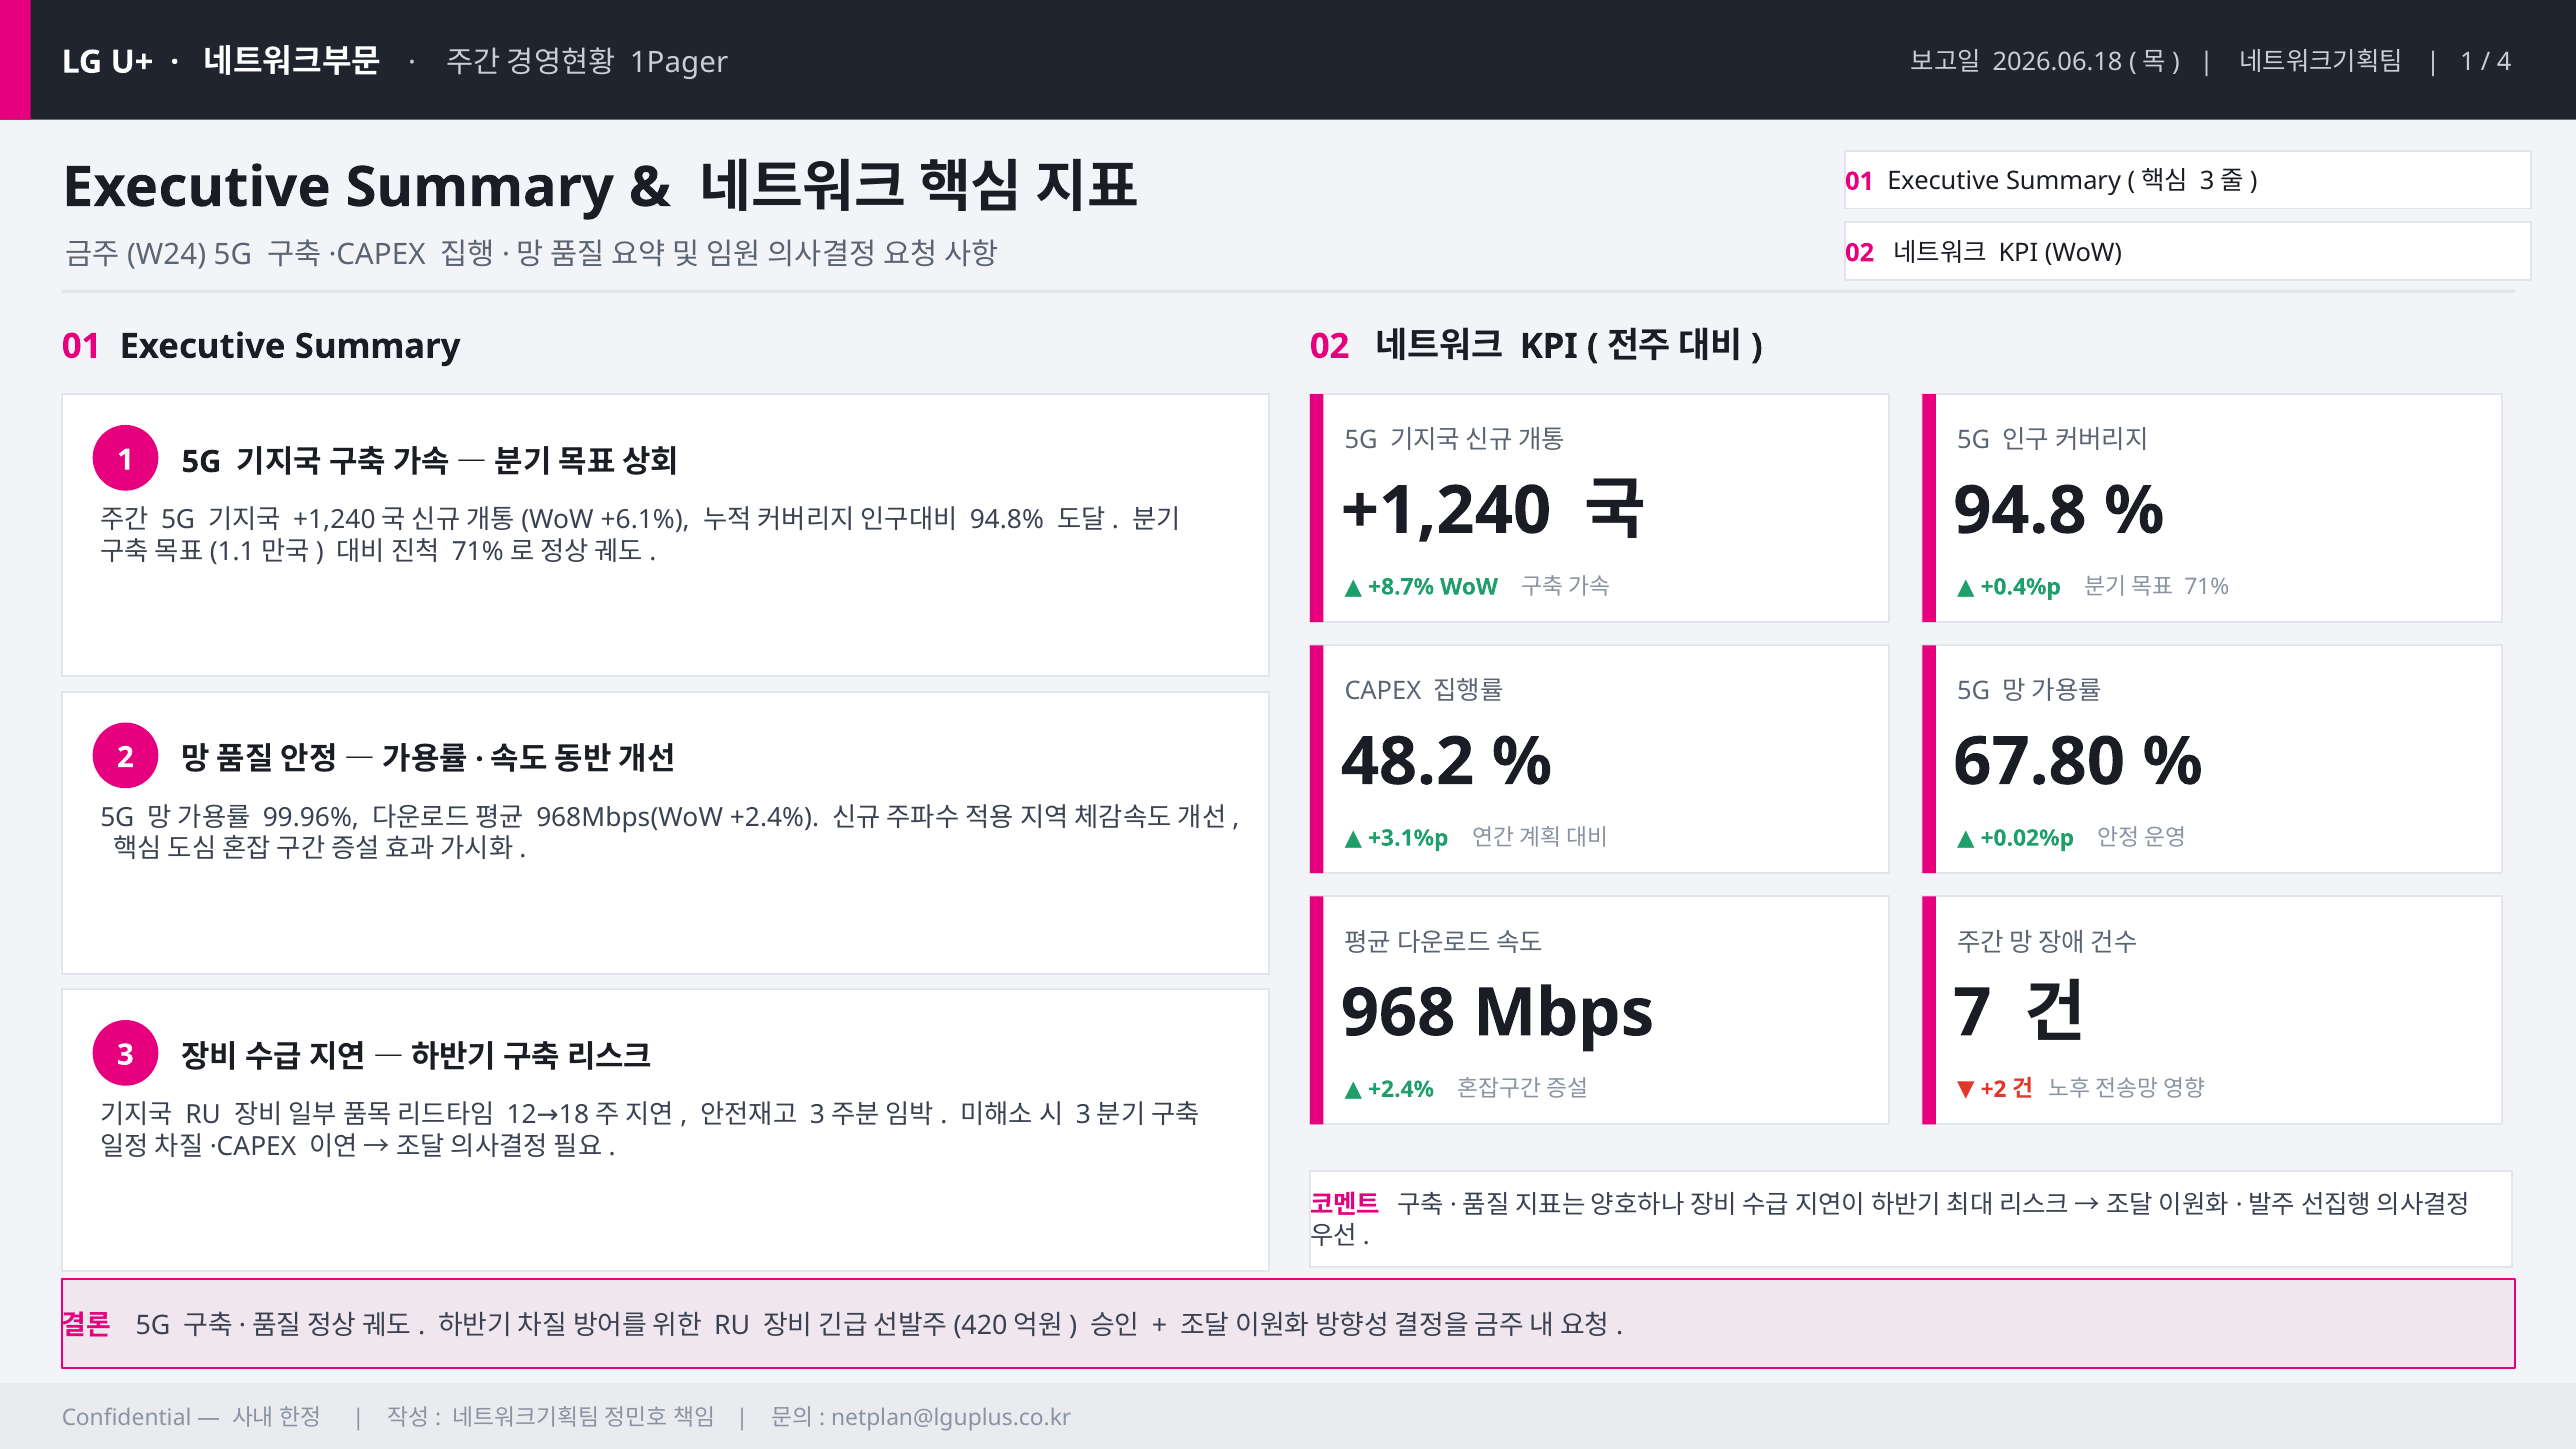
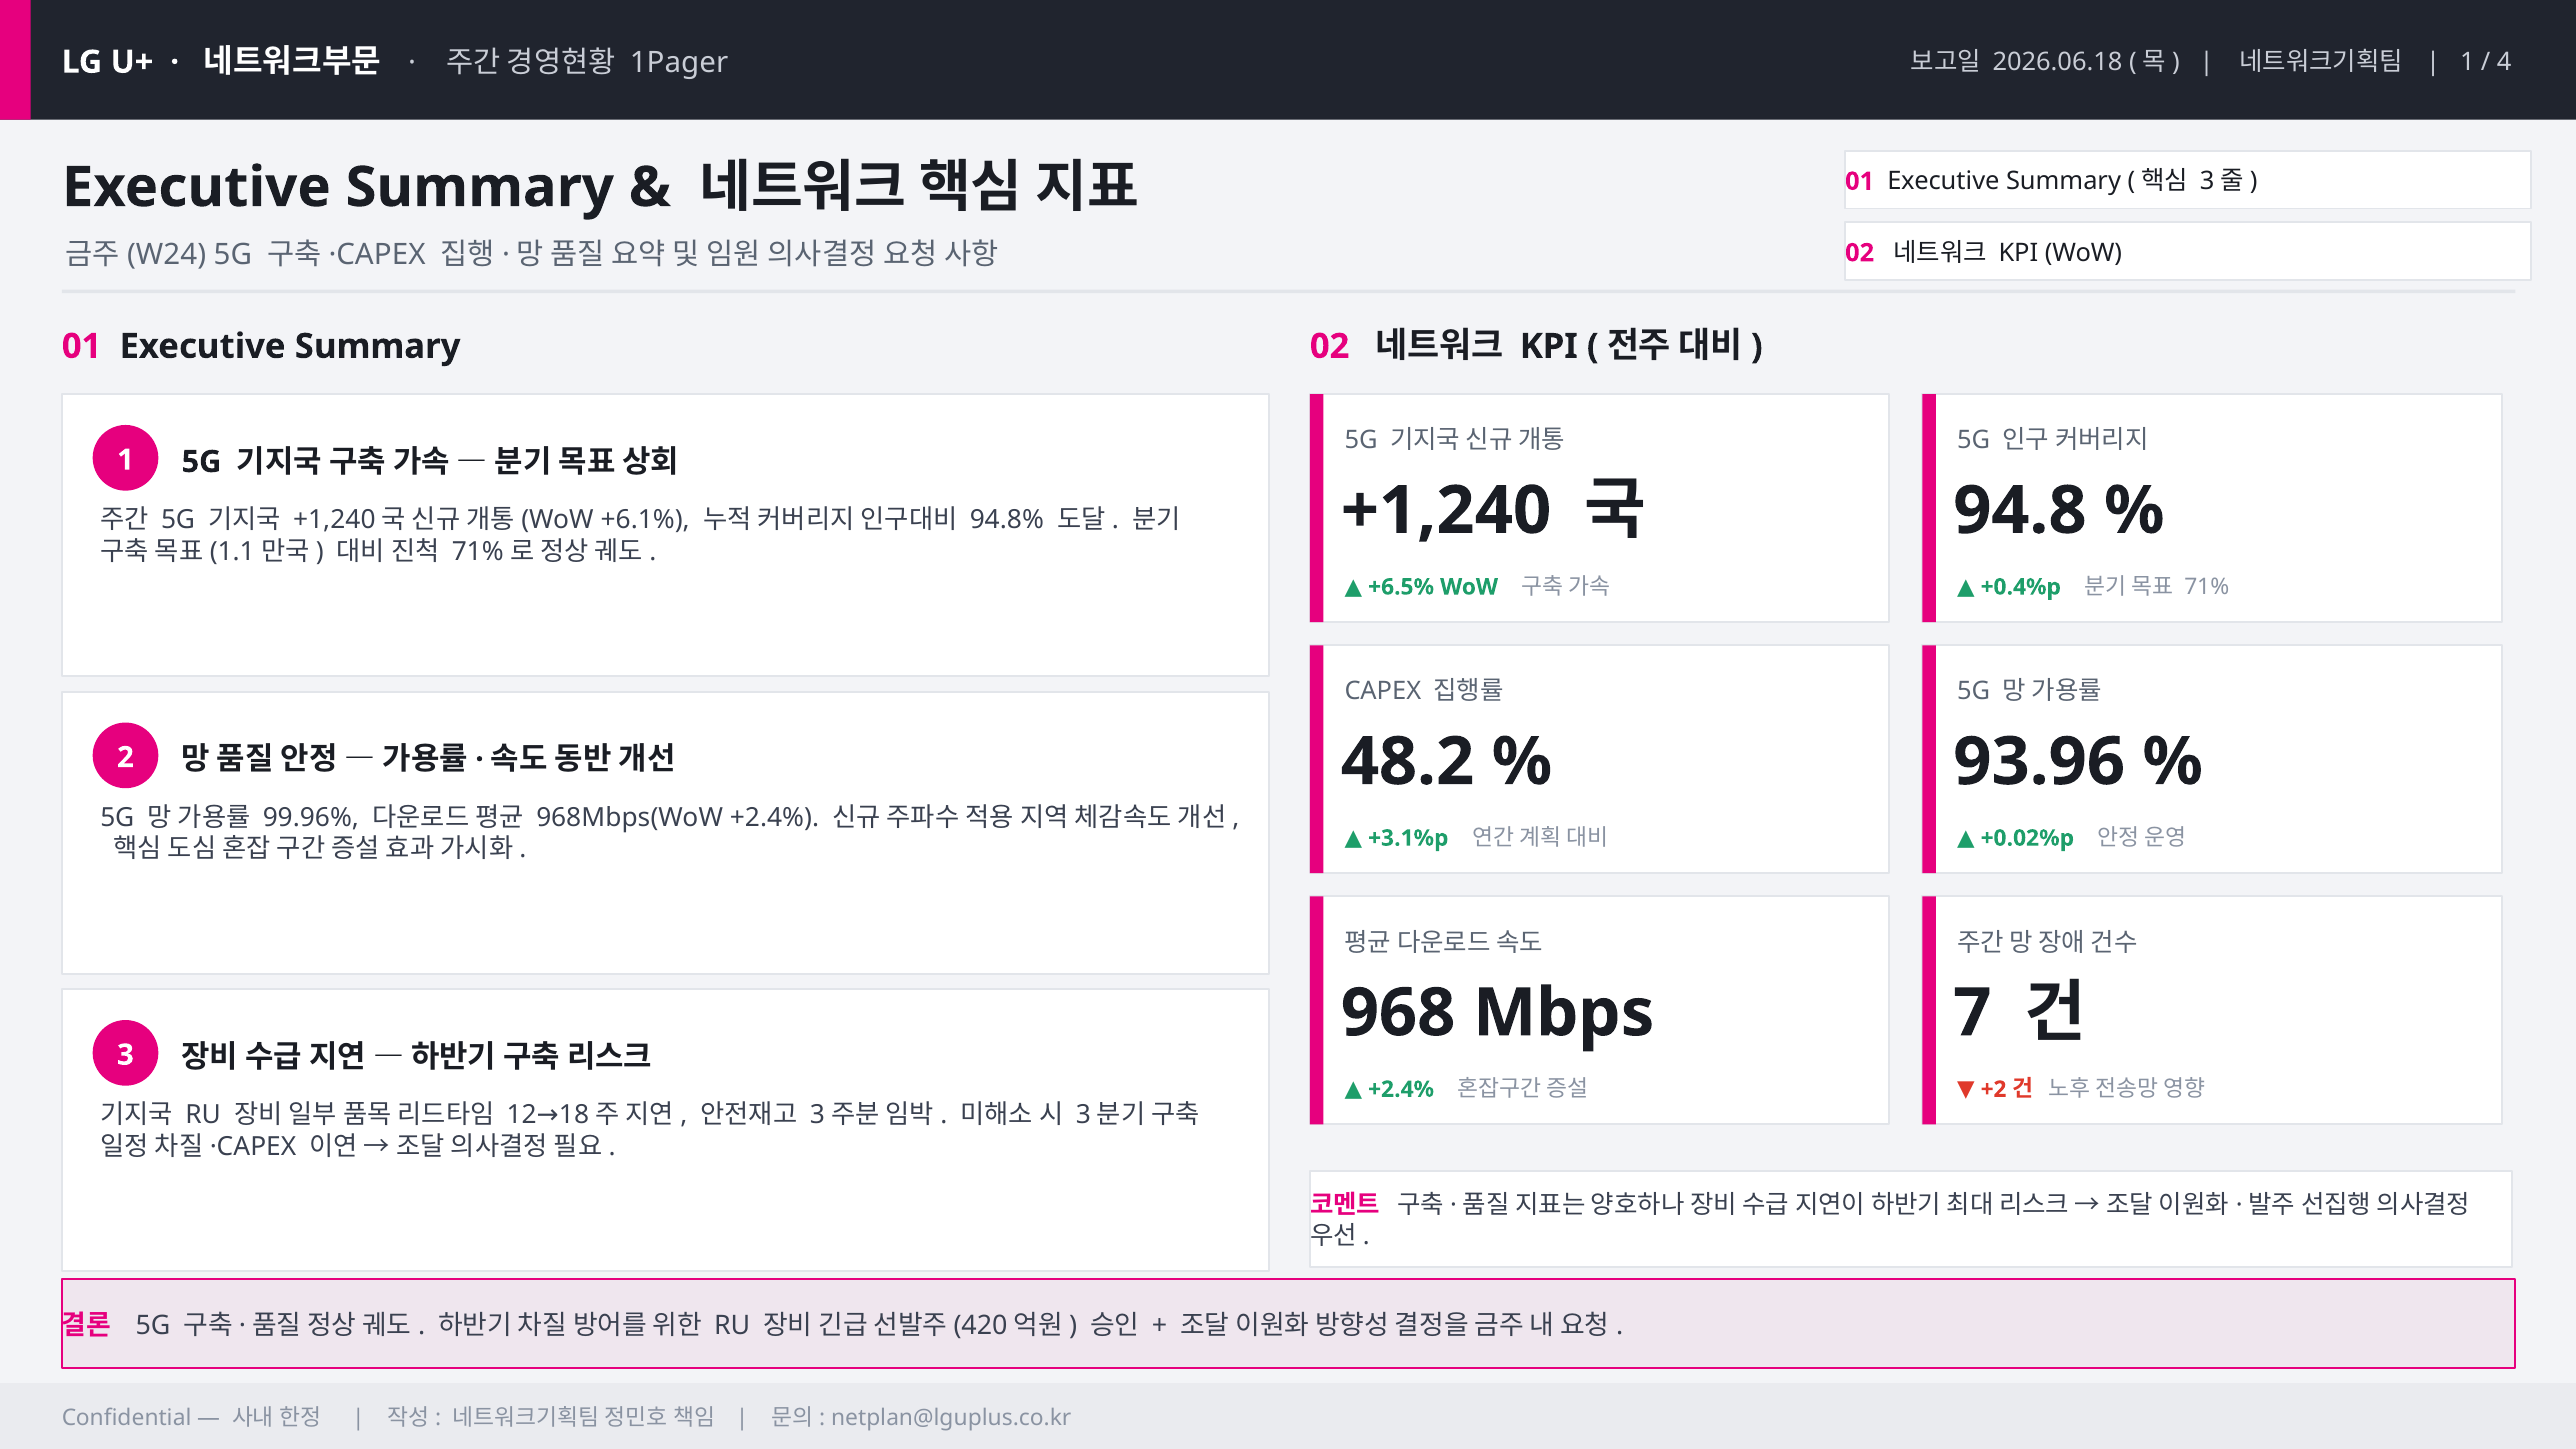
+8.7%: +8.7% -> +6.5% (1401, 587)
67.80: 67.80 -> 93.96 (2039, 762)
